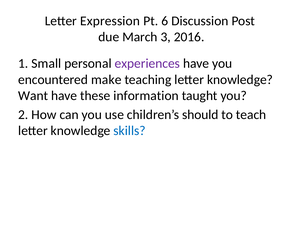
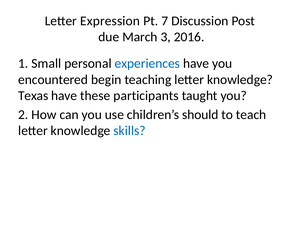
6: 6 -> 7 (165, 21)
experiences colour: purple -> blue (147, 64)
make: make -> begin (106, 80)
Want: Want -> Texas (33, 96)
information: information -> participants (146, 96)
